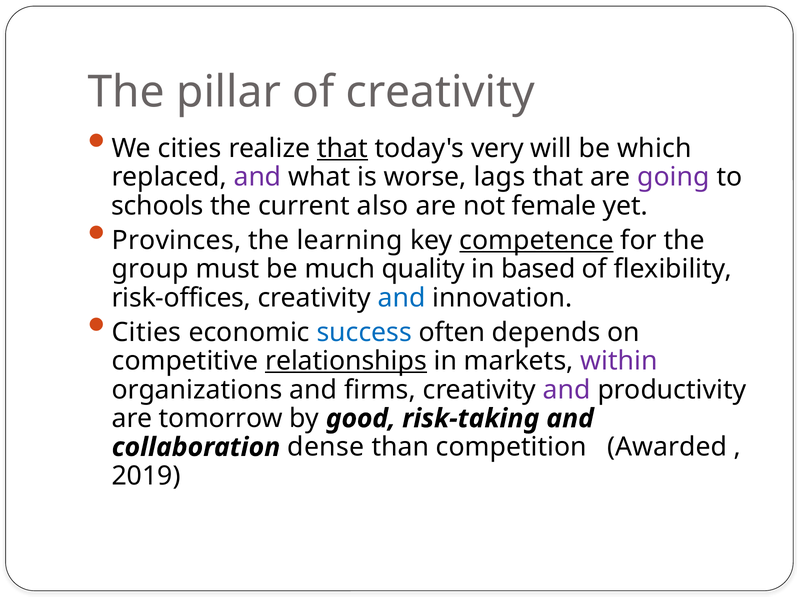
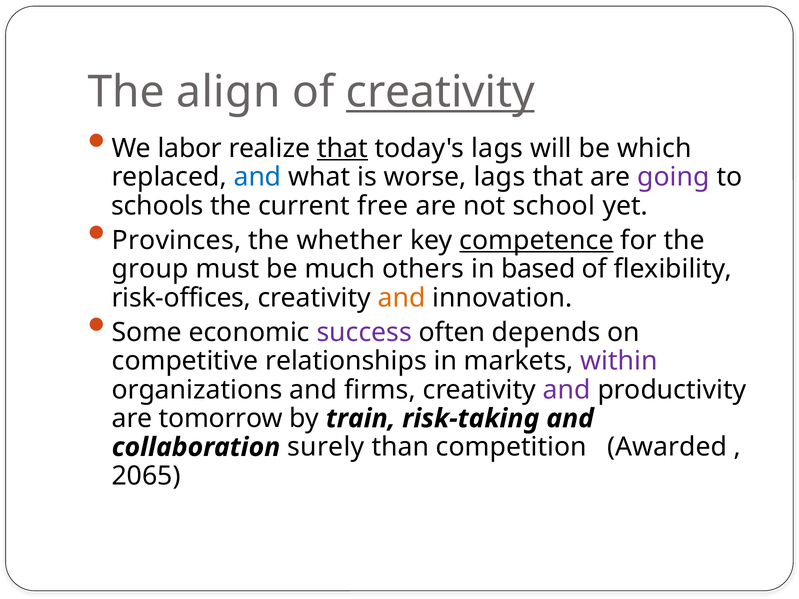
pillar: pillar -> align (228, 92)
creativity underline: none -> present (440, 92)
We cities: cities -> labor (190, 148)
today's very: very -> lags (497, 148)
and colour: purple -> blue (257, 177)
also: also -> free (383, 206)
female: female -> school (554, 206)
learning: learning -> whether (350, 240)
quality: quality -> others (423, 269)
and colour: blue -> orange (402, 298)
Cities: Cities -> Some (147, 332)
success colour: blue -> purple (364, 332)
relationships underline: present -> none (346, 361)
good: good -> train (361, 419)
dense: dense -> surely (326, 447)
2019: 2019 -> 2065 (146, 476)
